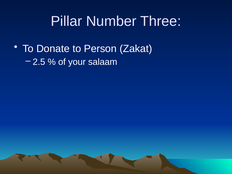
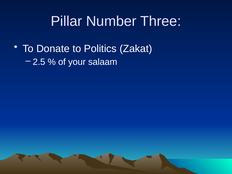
Person: Person -> Politics (100, 49)
